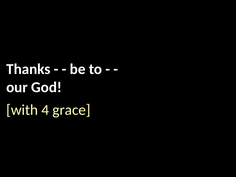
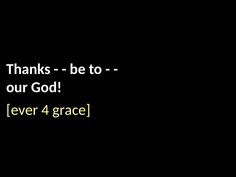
with: with -> ever (22, 110)
